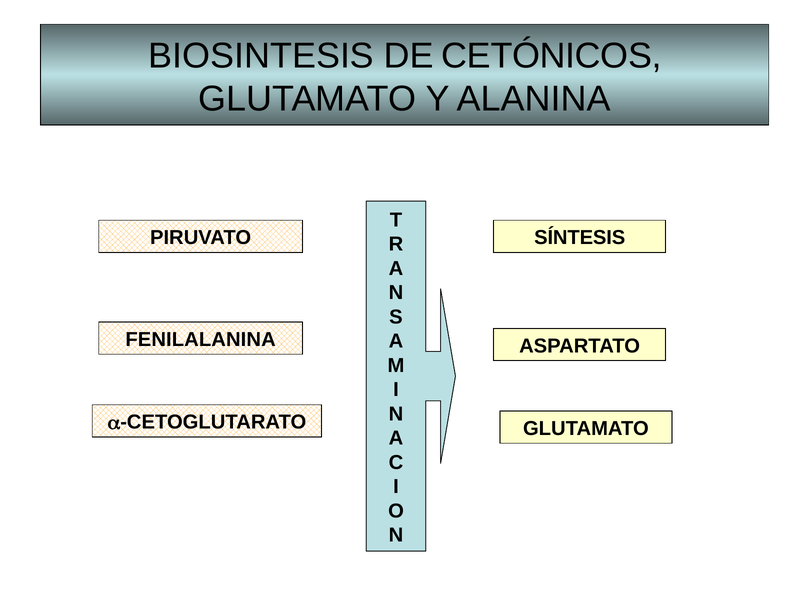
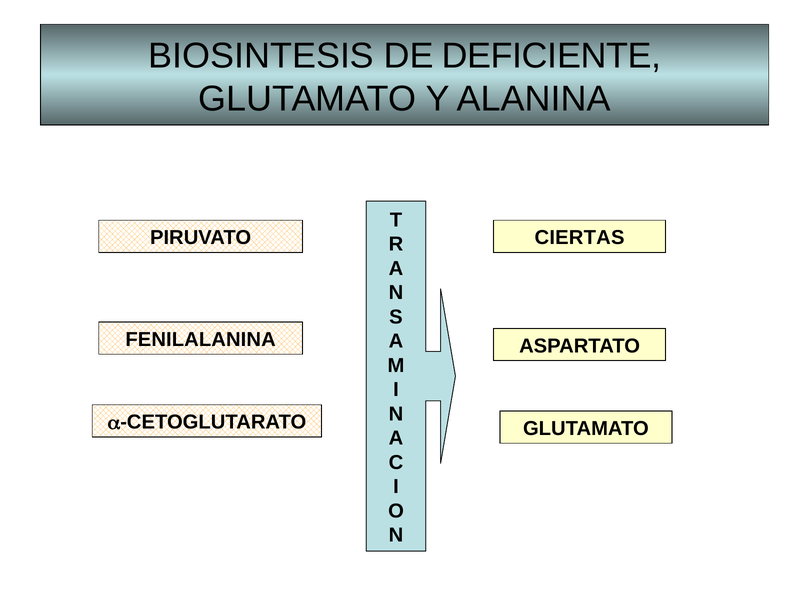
CETÓNICOS: CETÓNICOS -> DEFICIENTE (551, 56)
SÍNTESIS: SÍNTESIS -> CIERTAS (580, 238)
